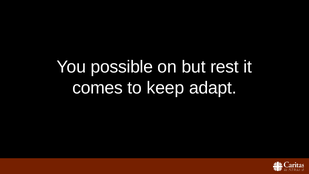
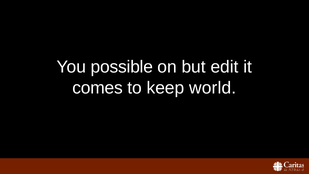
rest: rest -> edit (225, 67)
adapt: adapt -> world (213, 88)
